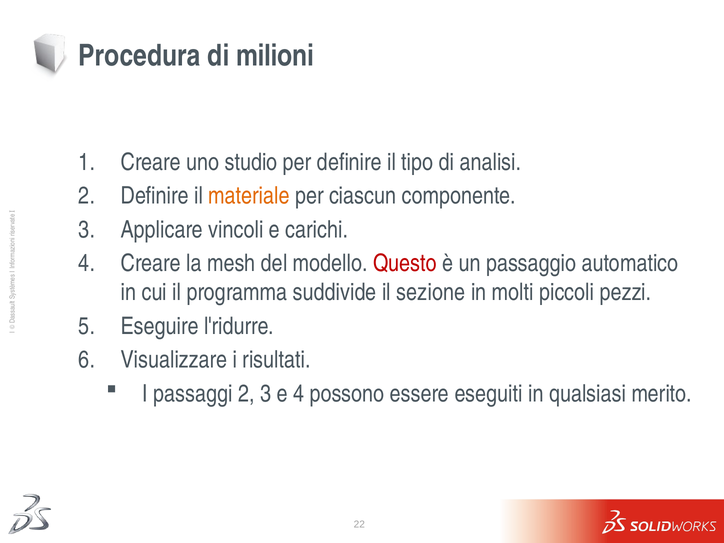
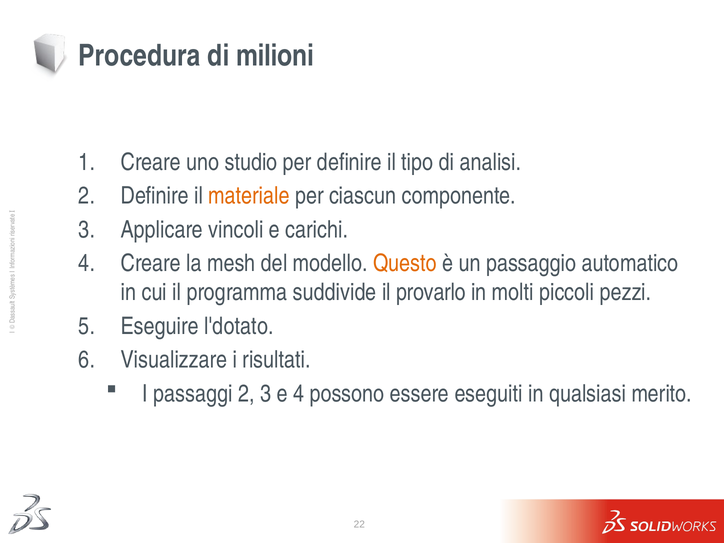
Questo colour: red -> orange (405, 263)
sezione: sezione -> provarlo (431, 292)
l'ridurre: l'ridurre -> l'dotato (239, 326)
